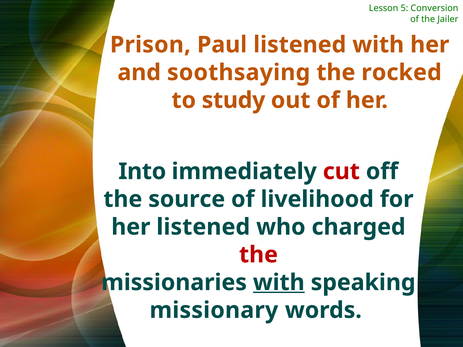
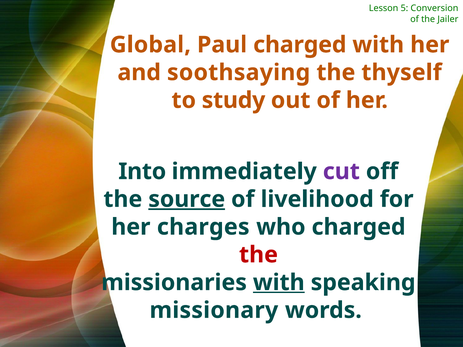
Prison: Prison -> Global (150, 45)
Paul listened: listened -> charged (300, 45)
rocked: rocked -> thyself (402, 73)
cut colour: red -> purple (341, 172)
source underline: none -> present (187, 199)
her listened: listened -> charges (203, 227)
